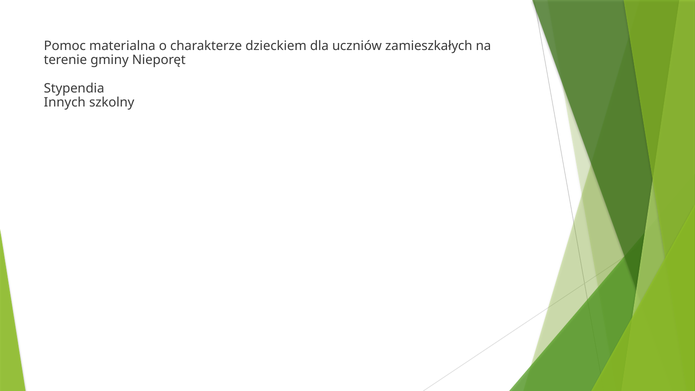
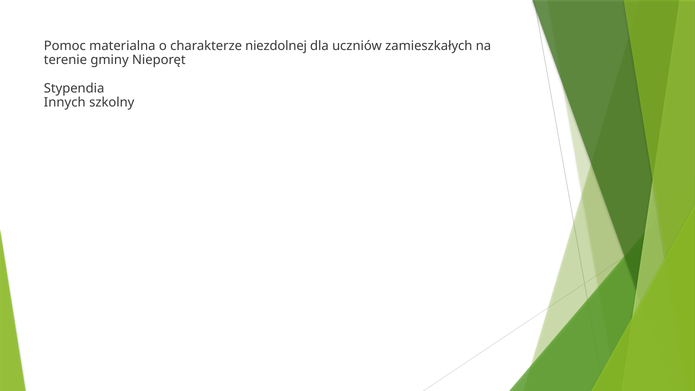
dzieckiem: dzieckiem -> niezdolnej (276, 46)
